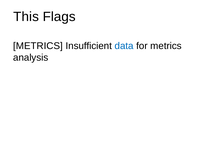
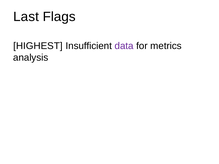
This: This -> Last (26, 17)
METRICS: METRICS -> HIGHEST (38, 46)
data colour: blue -> purple (124, 46)
